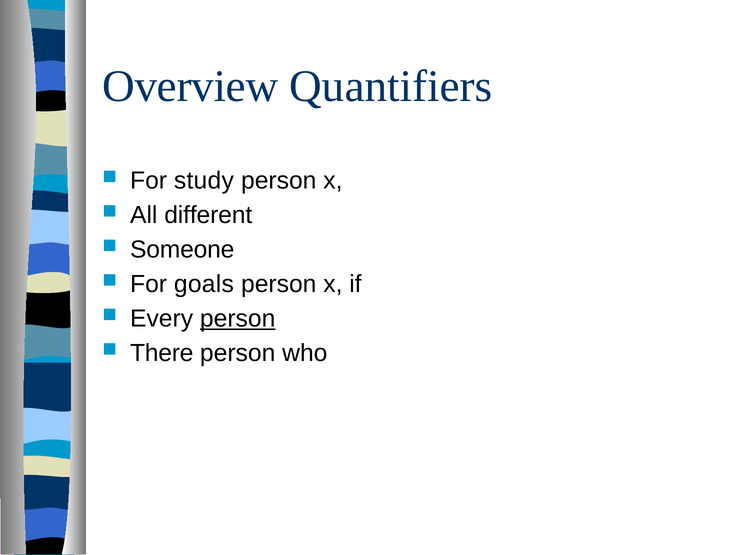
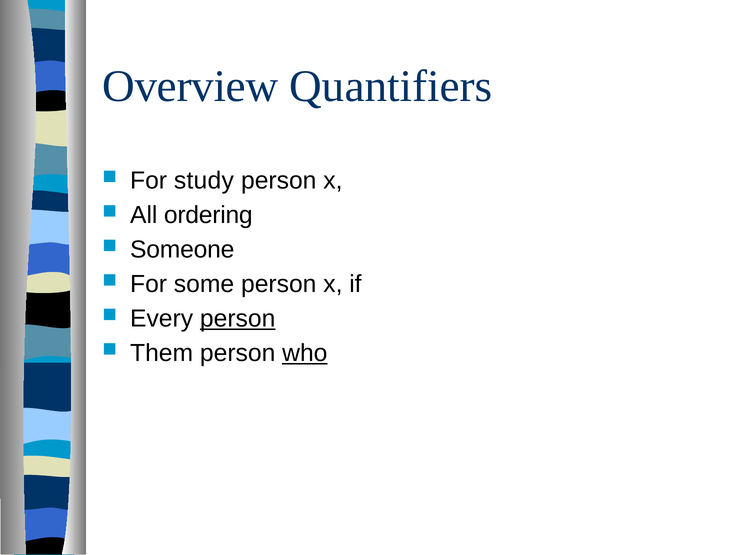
different: different -> ordering (208, 215)
goals: goals -> some (204, 284)
There: There -> Them (162, 353)
who underline: none -> present (305, 353)
